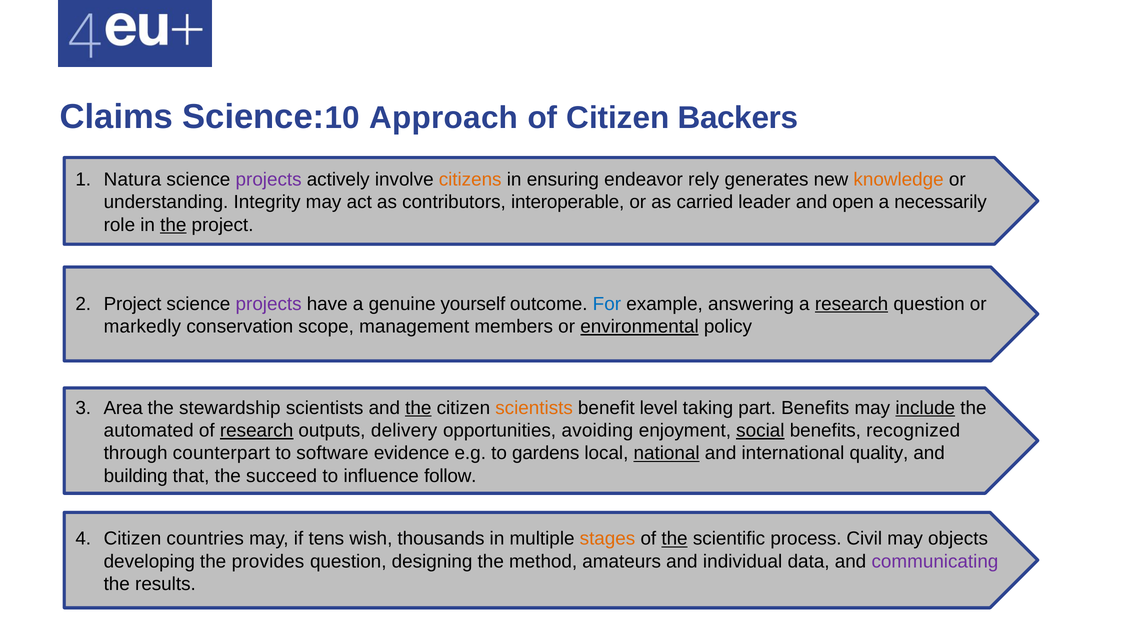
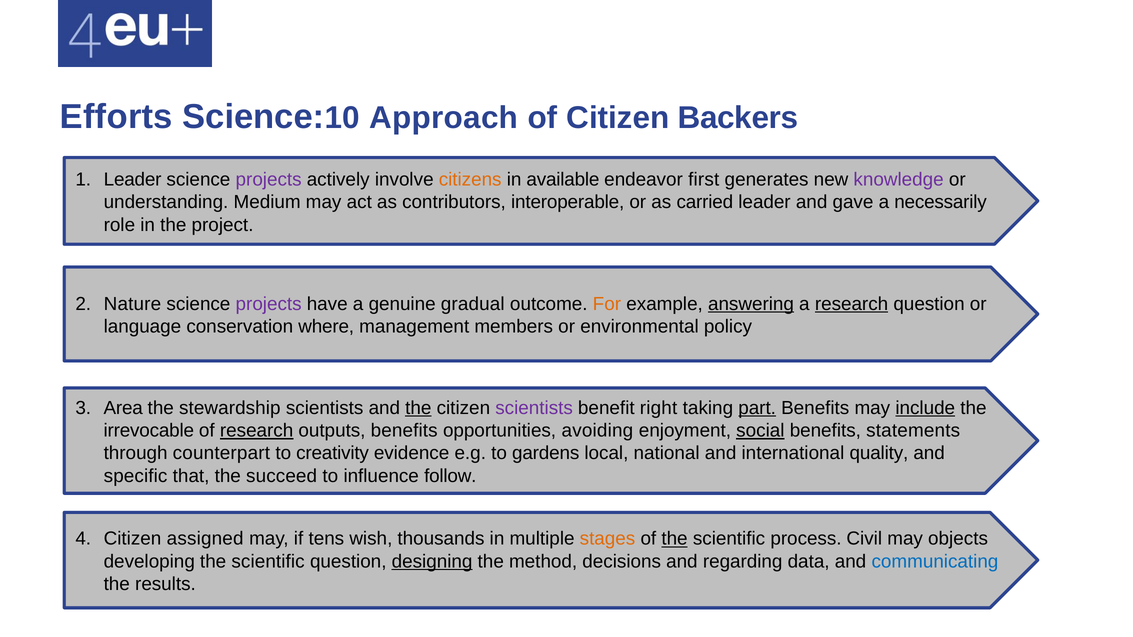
Claims: Claims -> Efforts (116, 117)
Natura: Natura -> Leader (133, 180)
ensuring: ensuring -> available (563, 180)
rely: rely -> first (704, 180)
knowledge colour: orange -> purple (899, 180)
Integrity: Integrity -> Medium (267, 202)
open: open -> gave (853, 202)
the underline: present -> none (173, 225)
Project: Project -> Nature (132, 304)
yourself: yourself -> gradual (473, 304)
For colour: blue -> orange (607, 304)
answering underline: none -> present (751, 304)
markedly: markedly -> language (142, 327)
scope: scope -> where (326, 327)
environmental underline: present -> none (639, 327)
scientists colour: orange -> purple (534, 408)
level: level -> right (659, 408)
part underline: none -> present (757, 408)
automated: automated -> irrevocable (149, 431)
outputs delivery: delivery -> benefits (404, 431)
recognized: recognized -> statements (913, 431)
software: software -> creativity (333, 453)
national underline: present -> none (667, 453)
building: building -> specific (136, 476)
countries: countries -> assigned (205, 539)
developing the provides: provides -> scientific (268, 562)
designing underline: none -> present (432, 562)
amateurs: amateurs -> decisions (622, 562)
individual: individual -> regarding (743, 562)
communicating colour: purple -> blue (935, 562)
